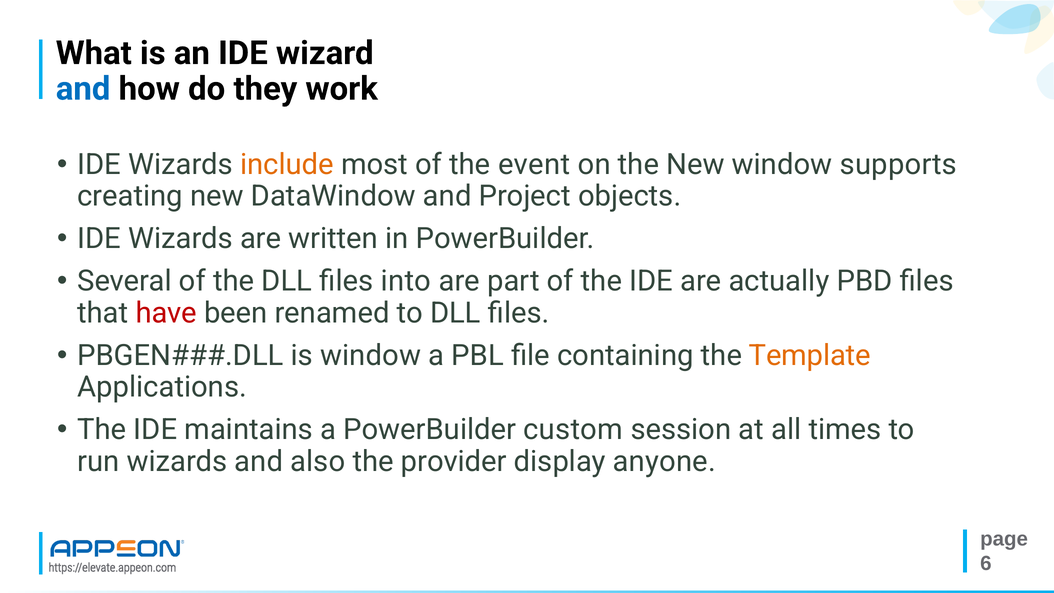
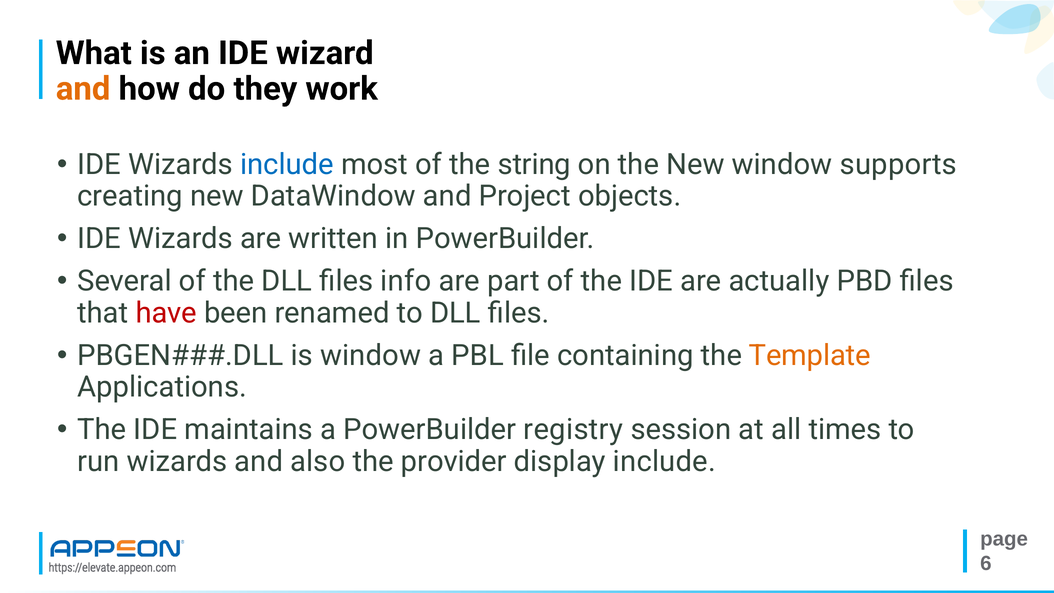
and colour: blue -> orange (83, 89)
include colour: orange -> blue (287, 164)
event: event -> string (534, 164)
into: into -> info (406, 281)
custom: custom -> registry (573, 430)
display anyone: anyone -> include (664, 461)
